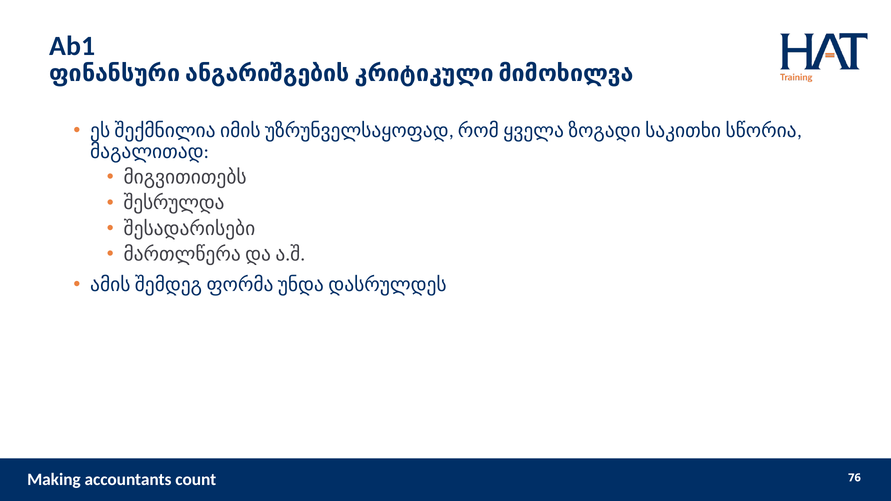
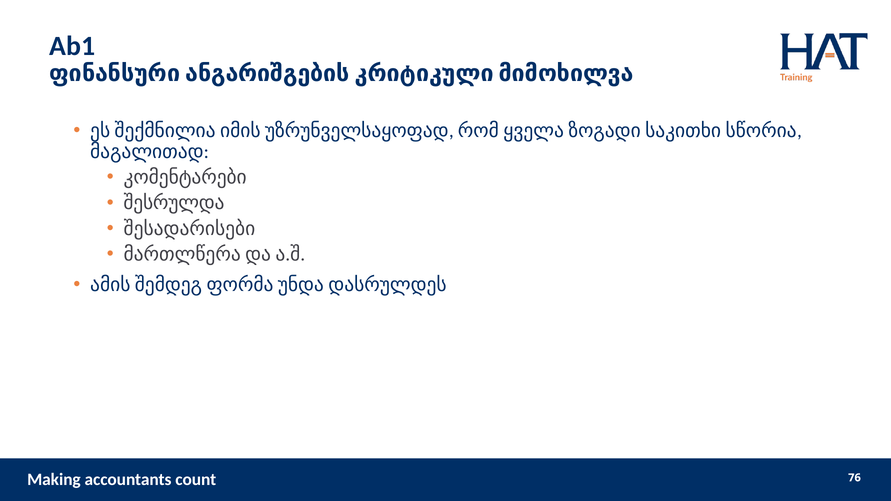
მიგვითითებს: მიგვითითებს -> კომენტარები (185, 177)
